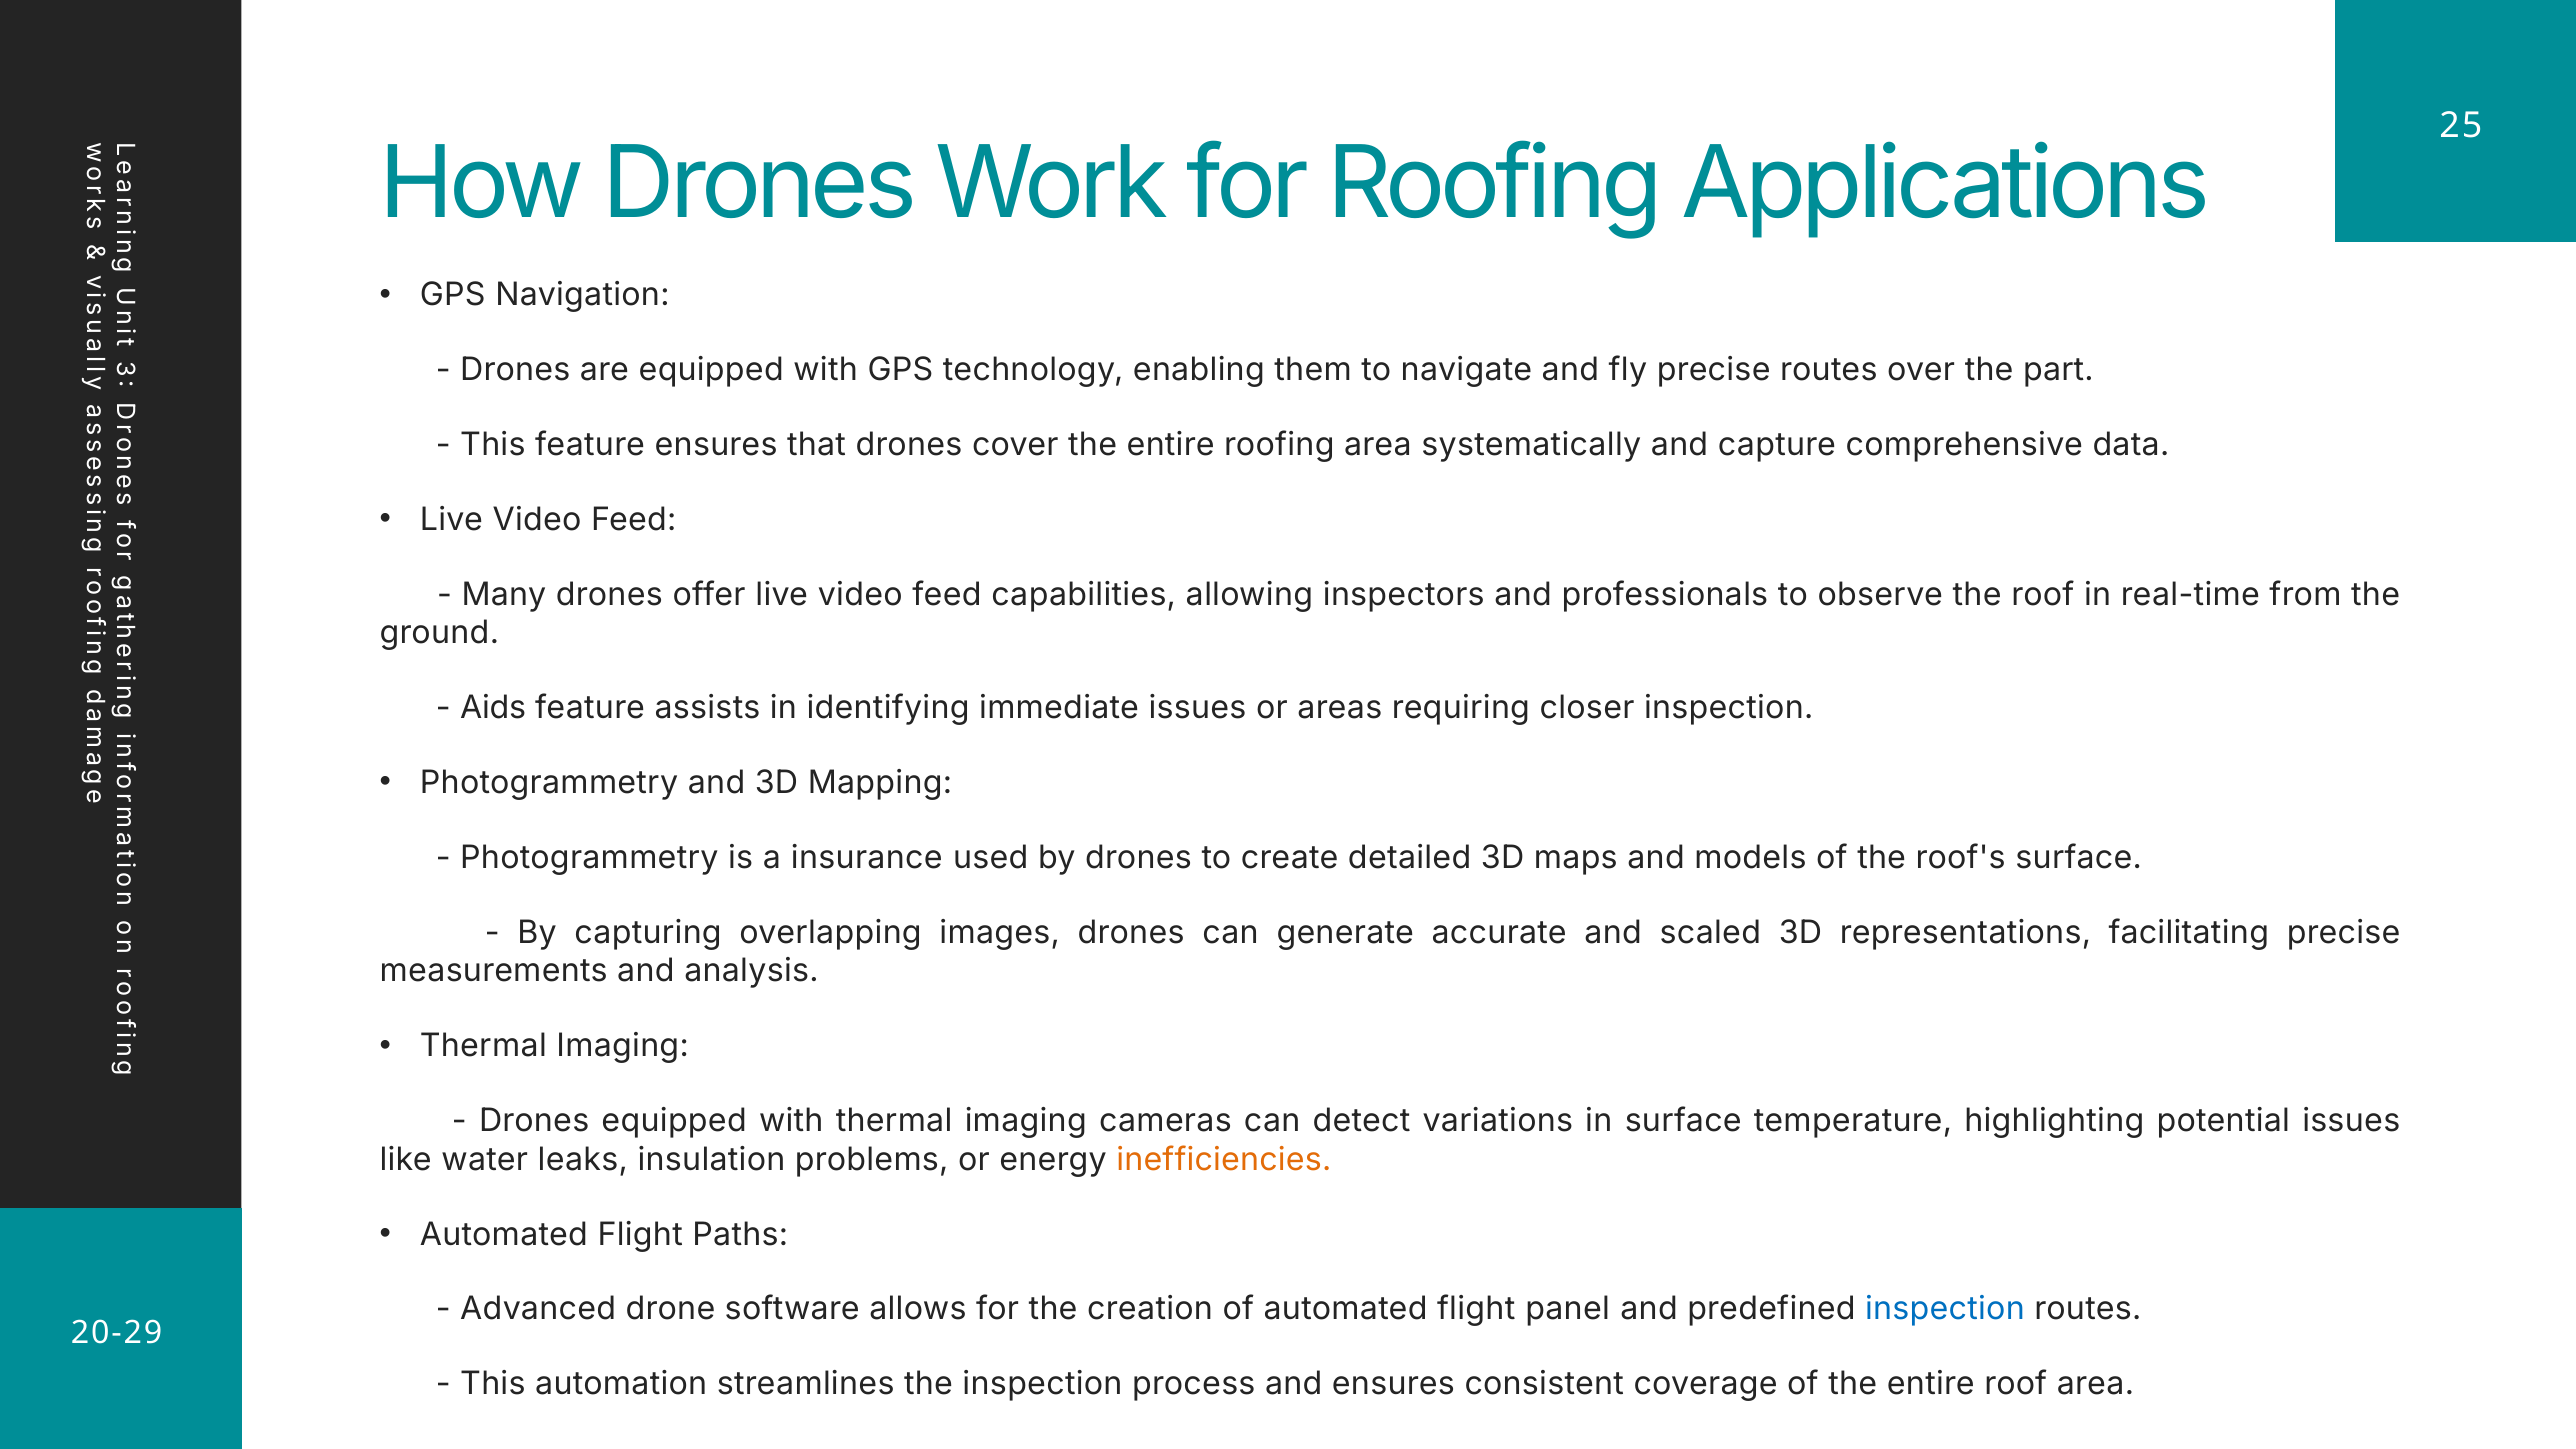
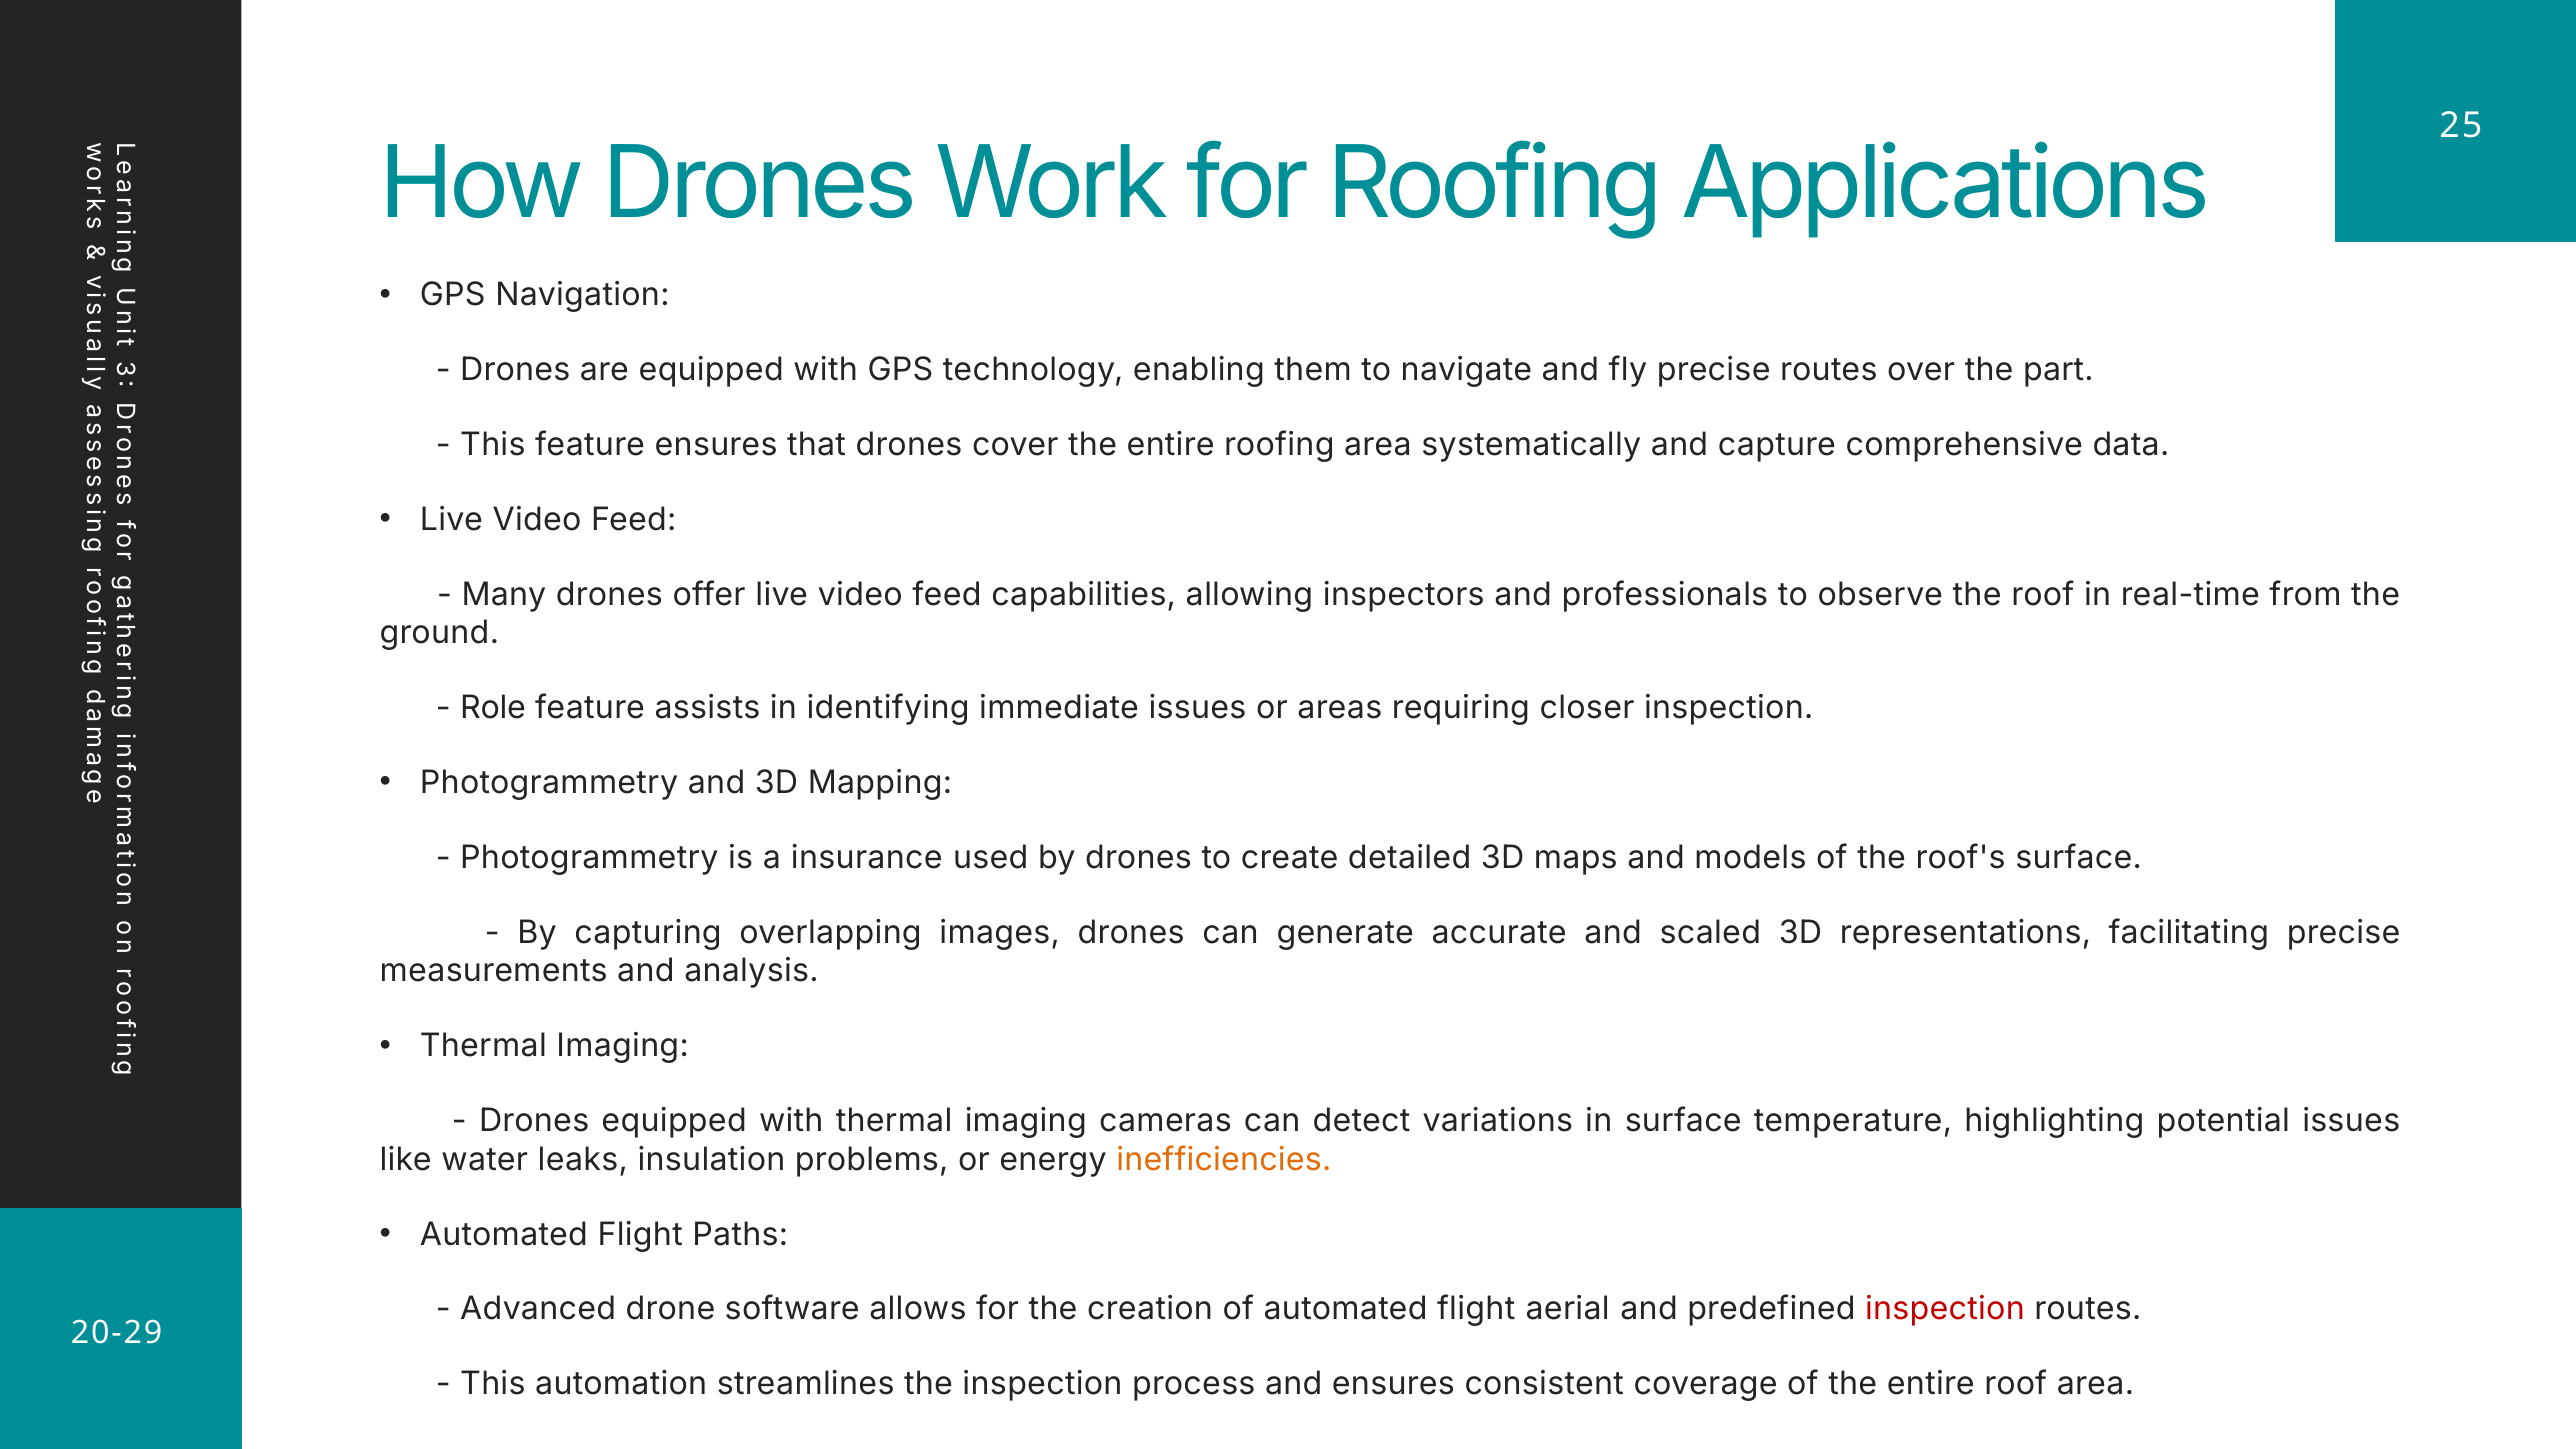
Aids: Aids -> Role (493, 708)
panel: panel -> aerial (1568, 1309)
inspection colour: blue -> red (1945, 1309)
